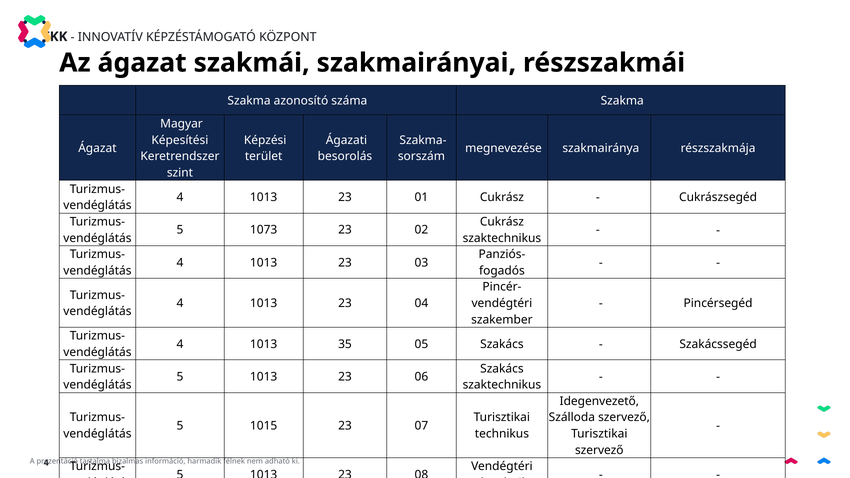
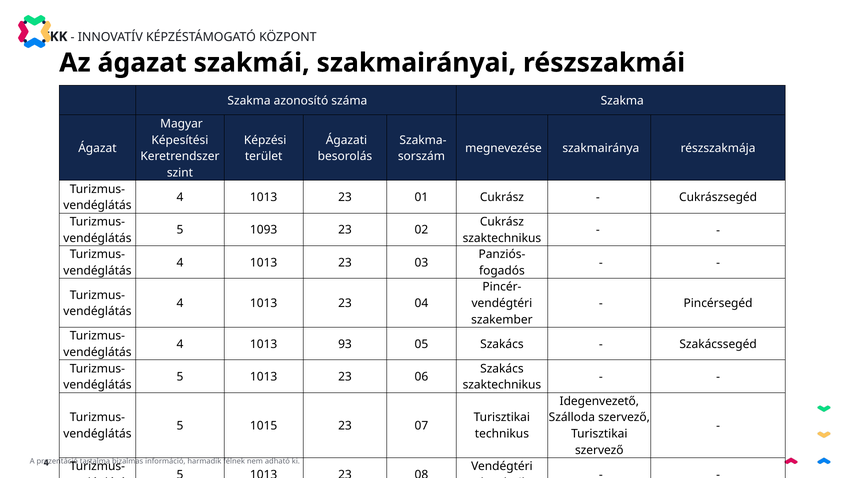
1073: 1073 -> 1093 (264, 230)
35: 35 -> 93 (345, 344)
